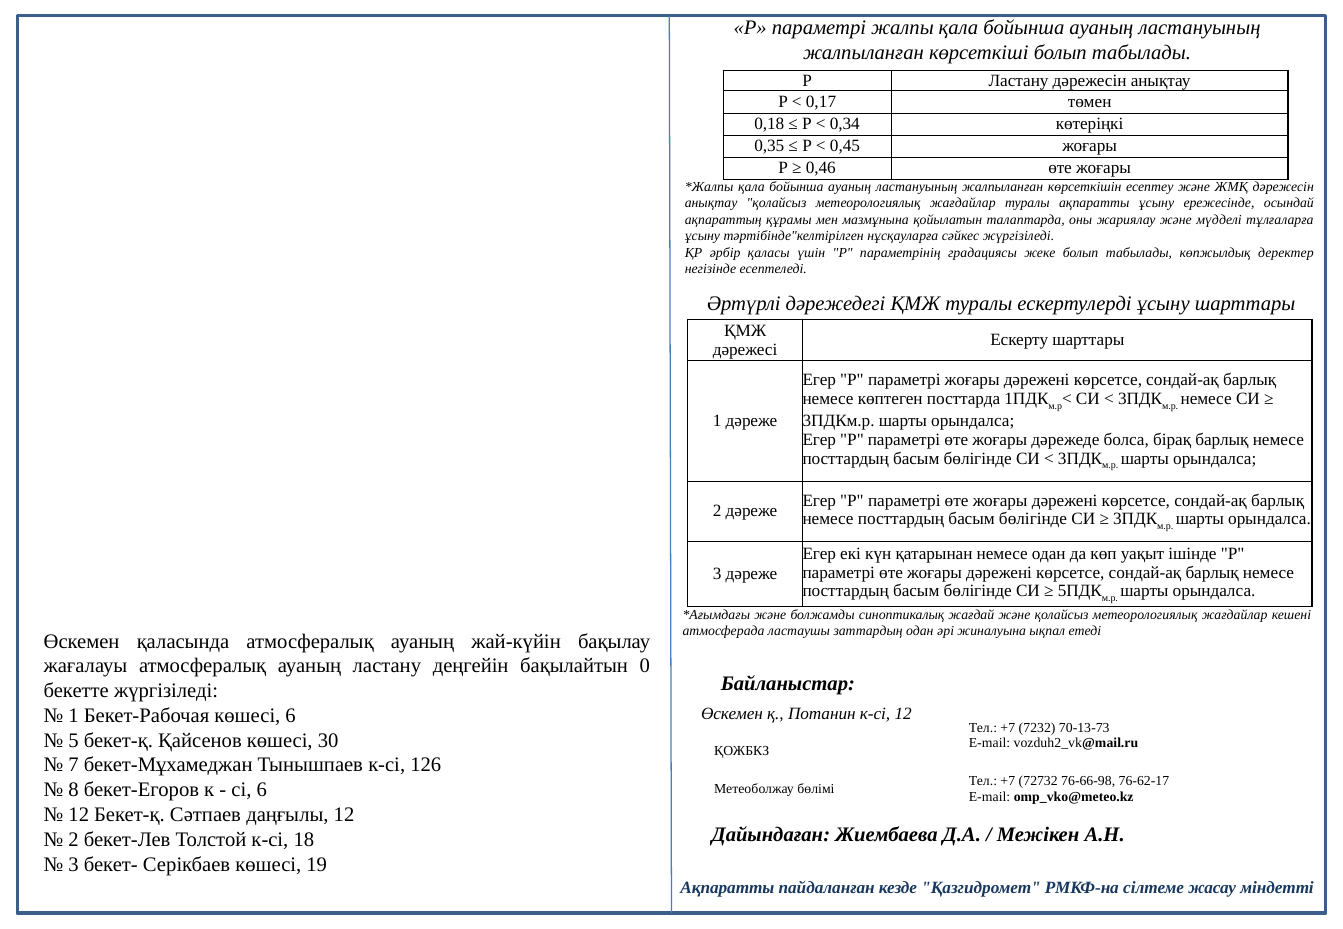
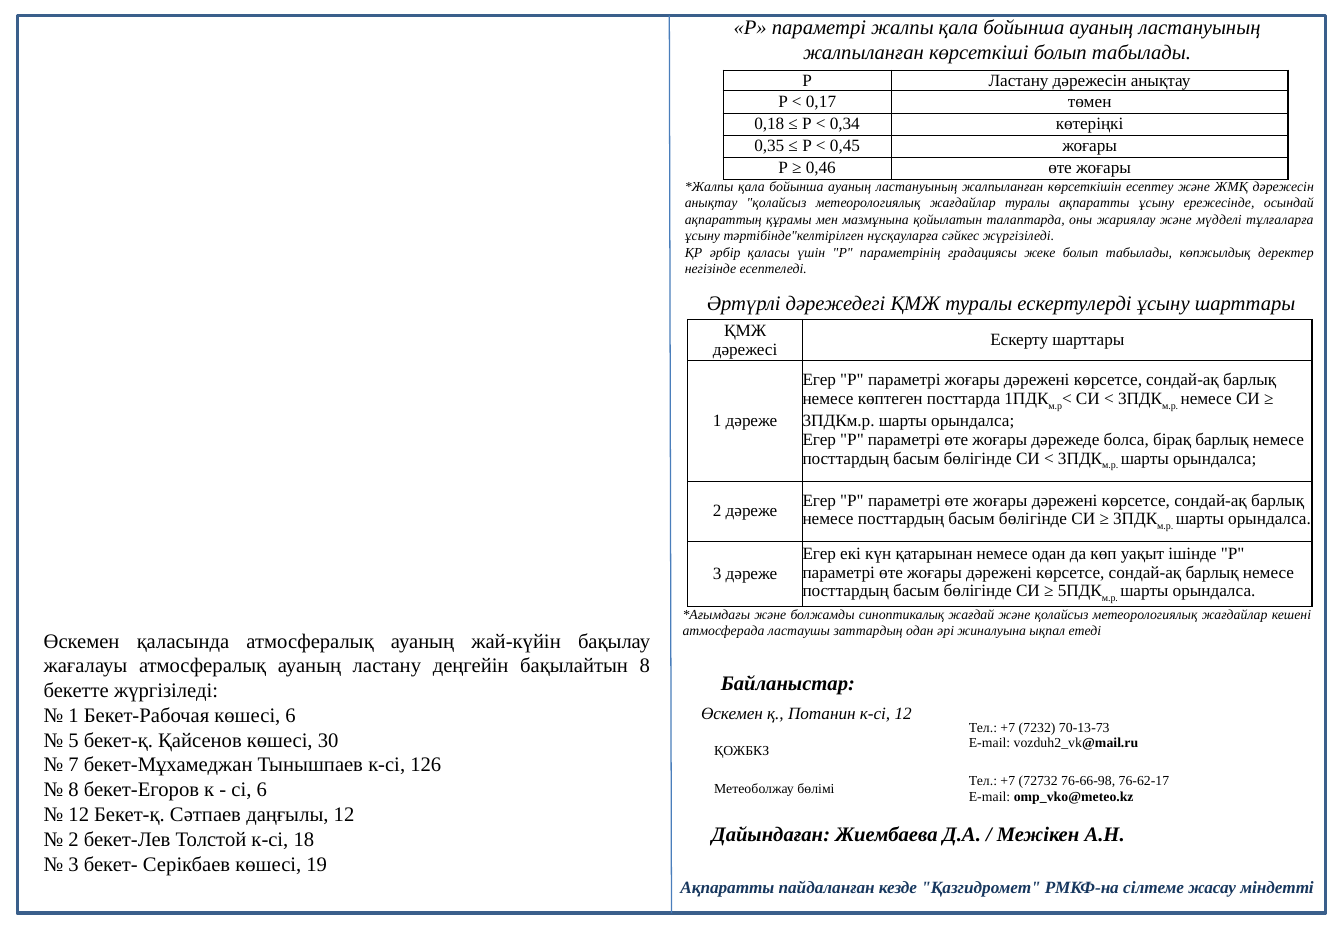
бақылайтын 0: 0 -> 8 (645, 667)
